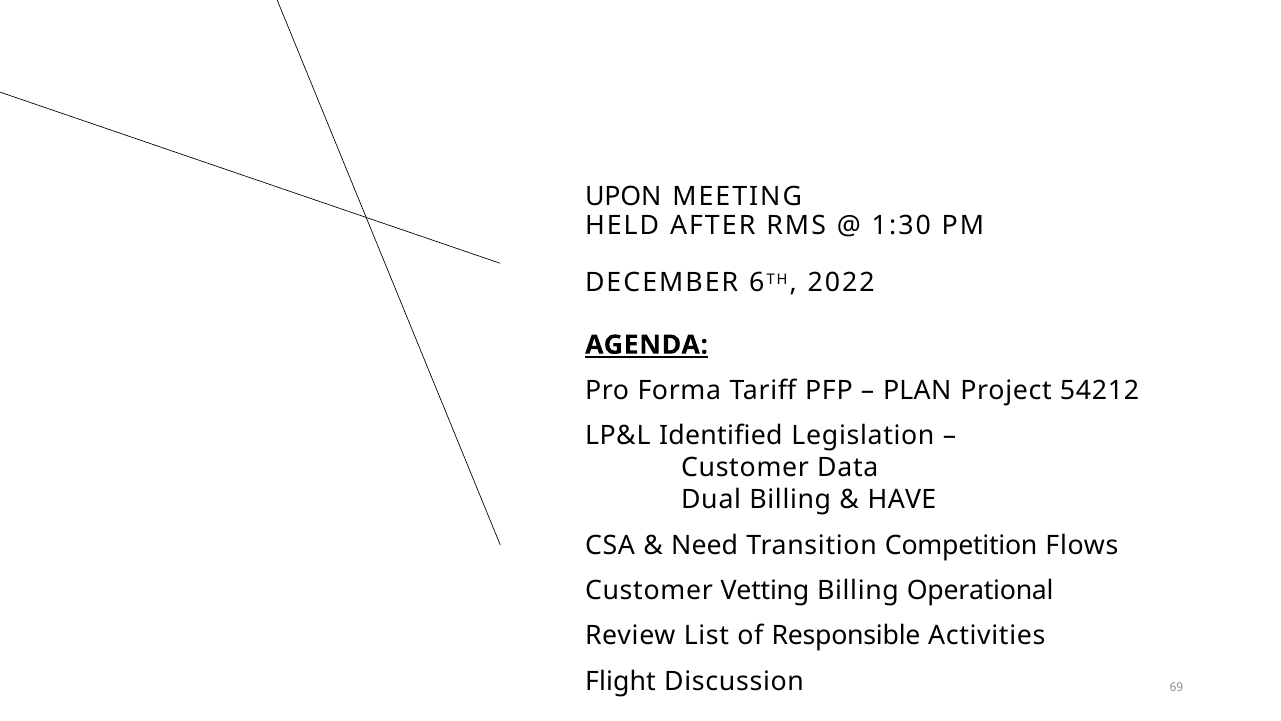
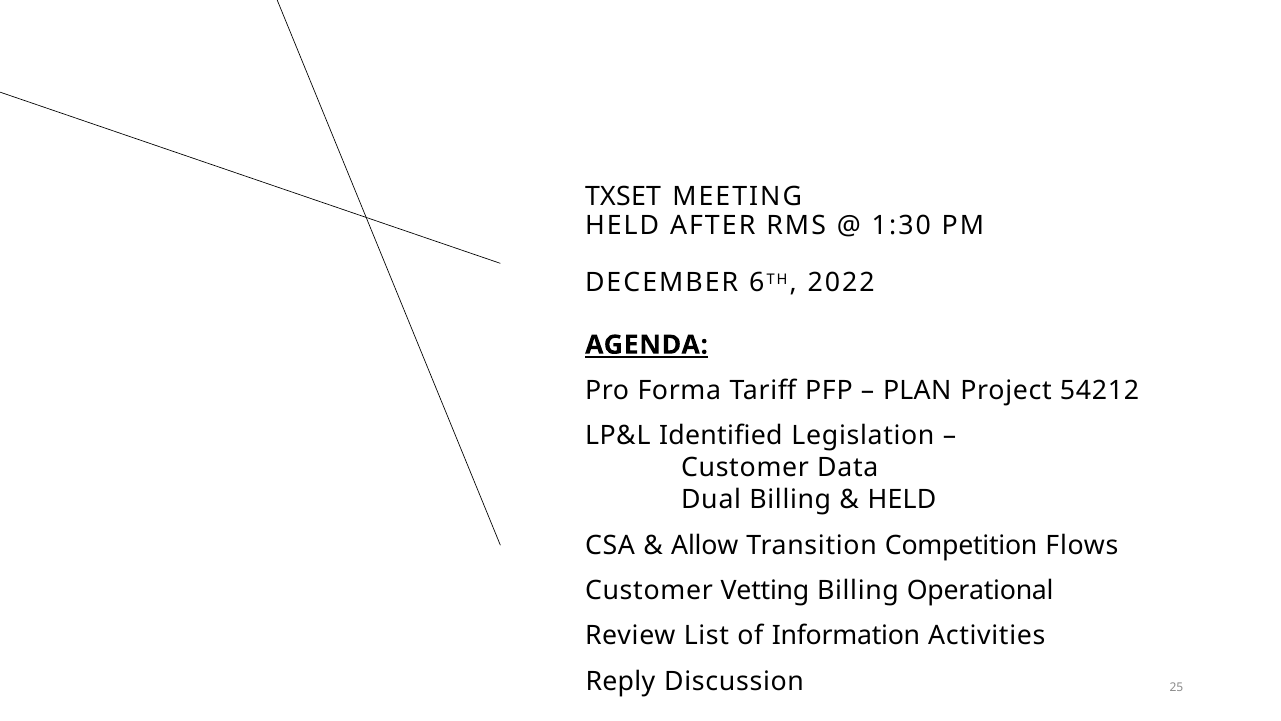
UPON: UPON -> TXSET (623, 196)
HAVE: HAVE -> HELD (902, 500)
Need: Need -> Allow (705, 545)
Responsible: Responsible -> Information (846, 636)
Flight: Flight -> Reply (620, 681)
69: 69 -> 25 (1177, 687)
